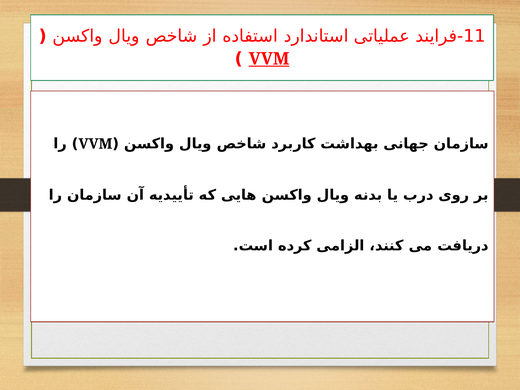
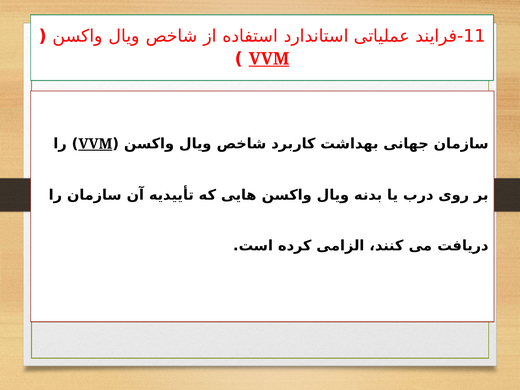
VVM underline: none -> present (95, 144)
